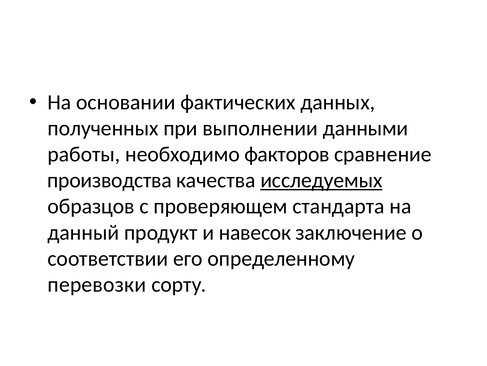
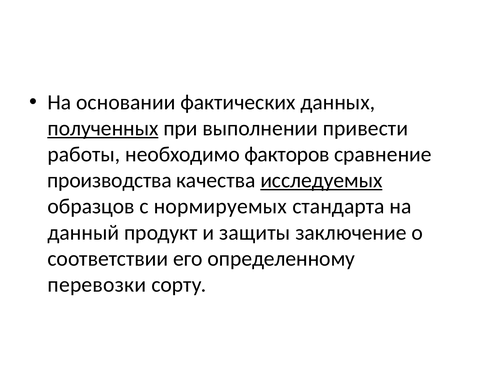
полученных underline: none -> present (103, 128)
данными: данными -> привести (365, 128)
проверяющем: проверяющем -> нормируемых (220, 206)
навесок: навесок -> защиты (255, 232)
